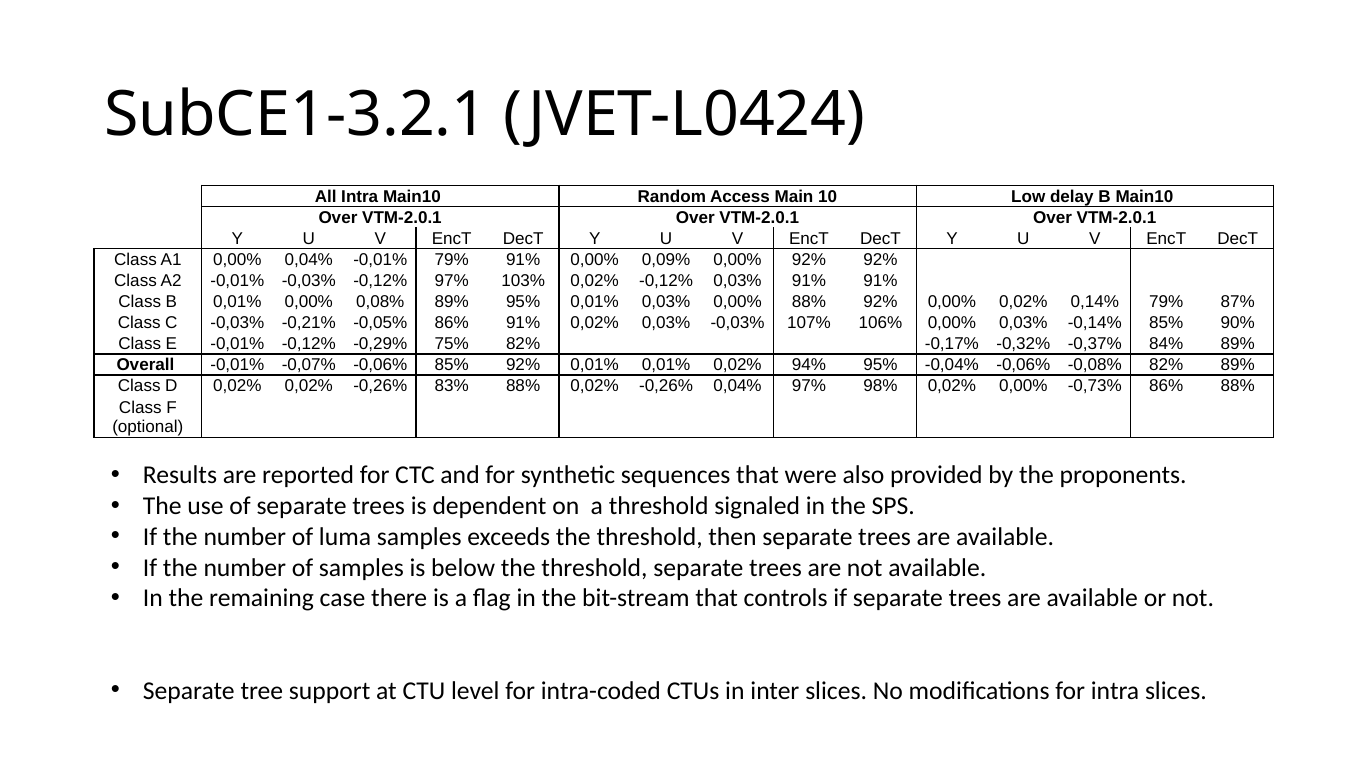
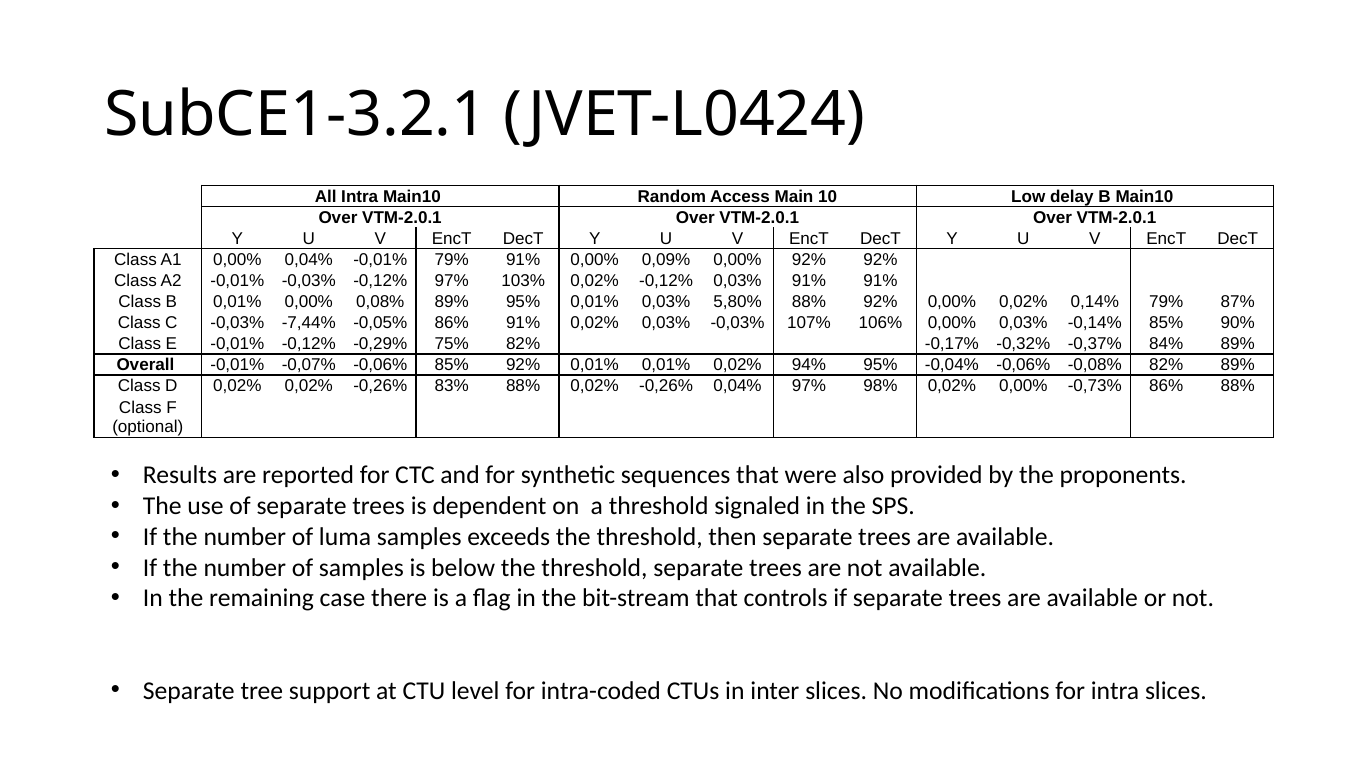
0,03% 0,00%: 0,00% -> 5,80% (738, 302)
-0,21%: -0,21% -> -7,44% (309, 323)
